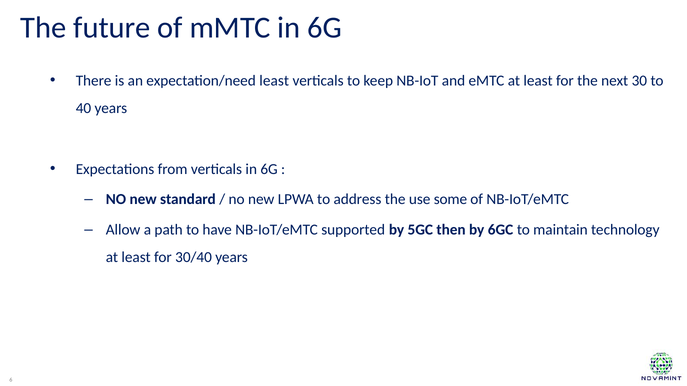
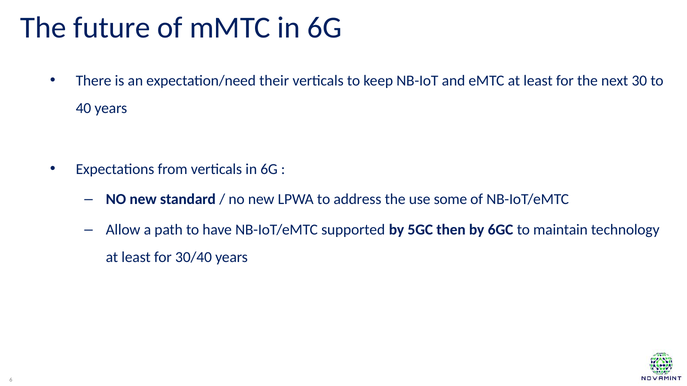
expectation/need least: least -> their (274, 81)
